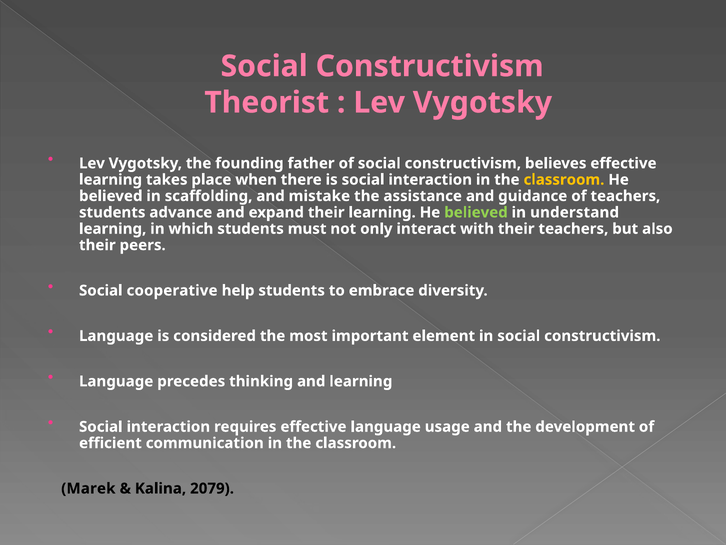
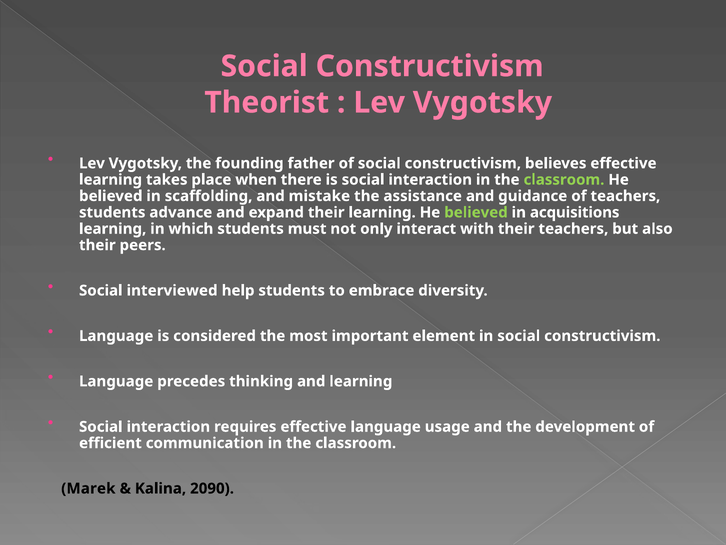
classroom colour: yellow -> light green (564, 180)
understand: understand -> acquisitions (575, 212)
cooperative: cooperative -> interviewed (172, 290)
2079: 2079 -> 2090 (212, 488)
